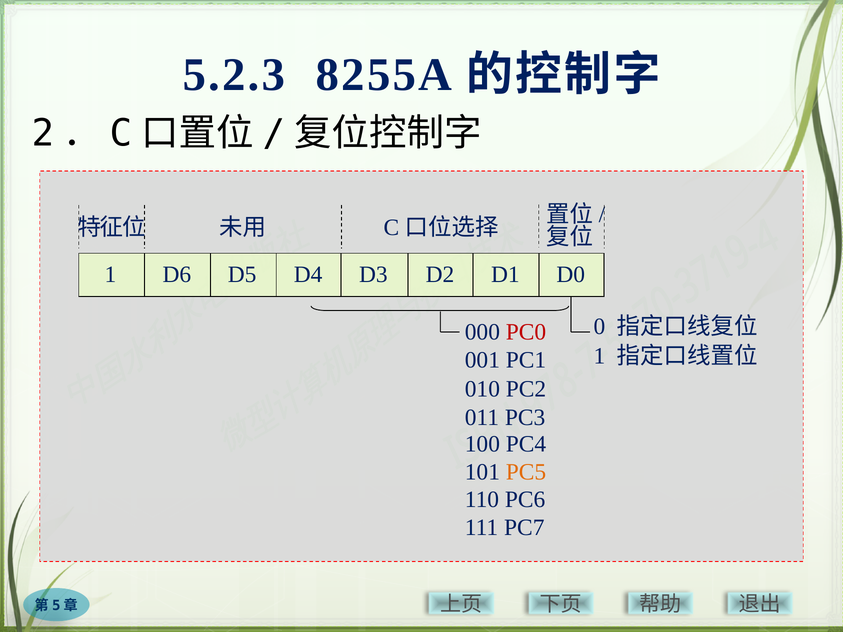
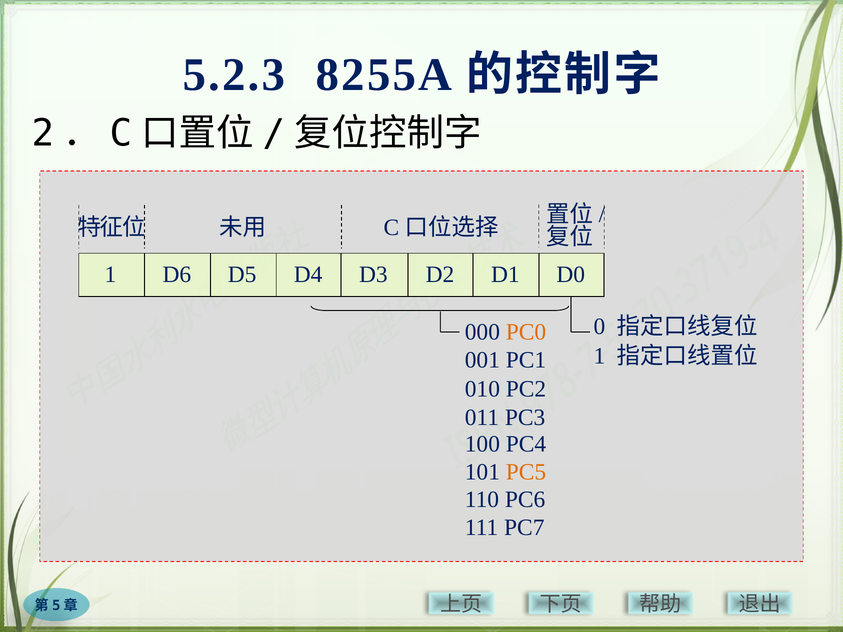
PC0 colour: red -> orange (526, 332)
